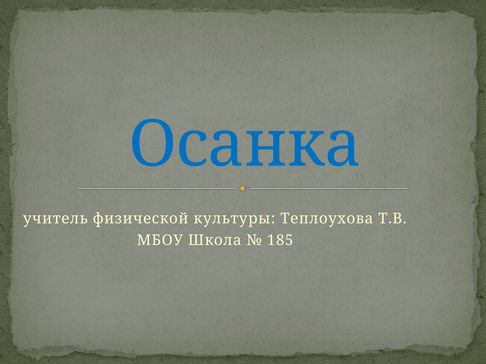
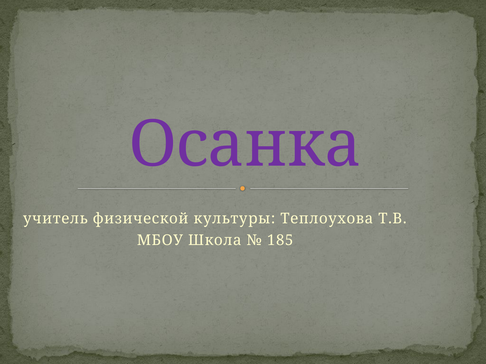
Осанка colour: blue -> purple (245, 145)
